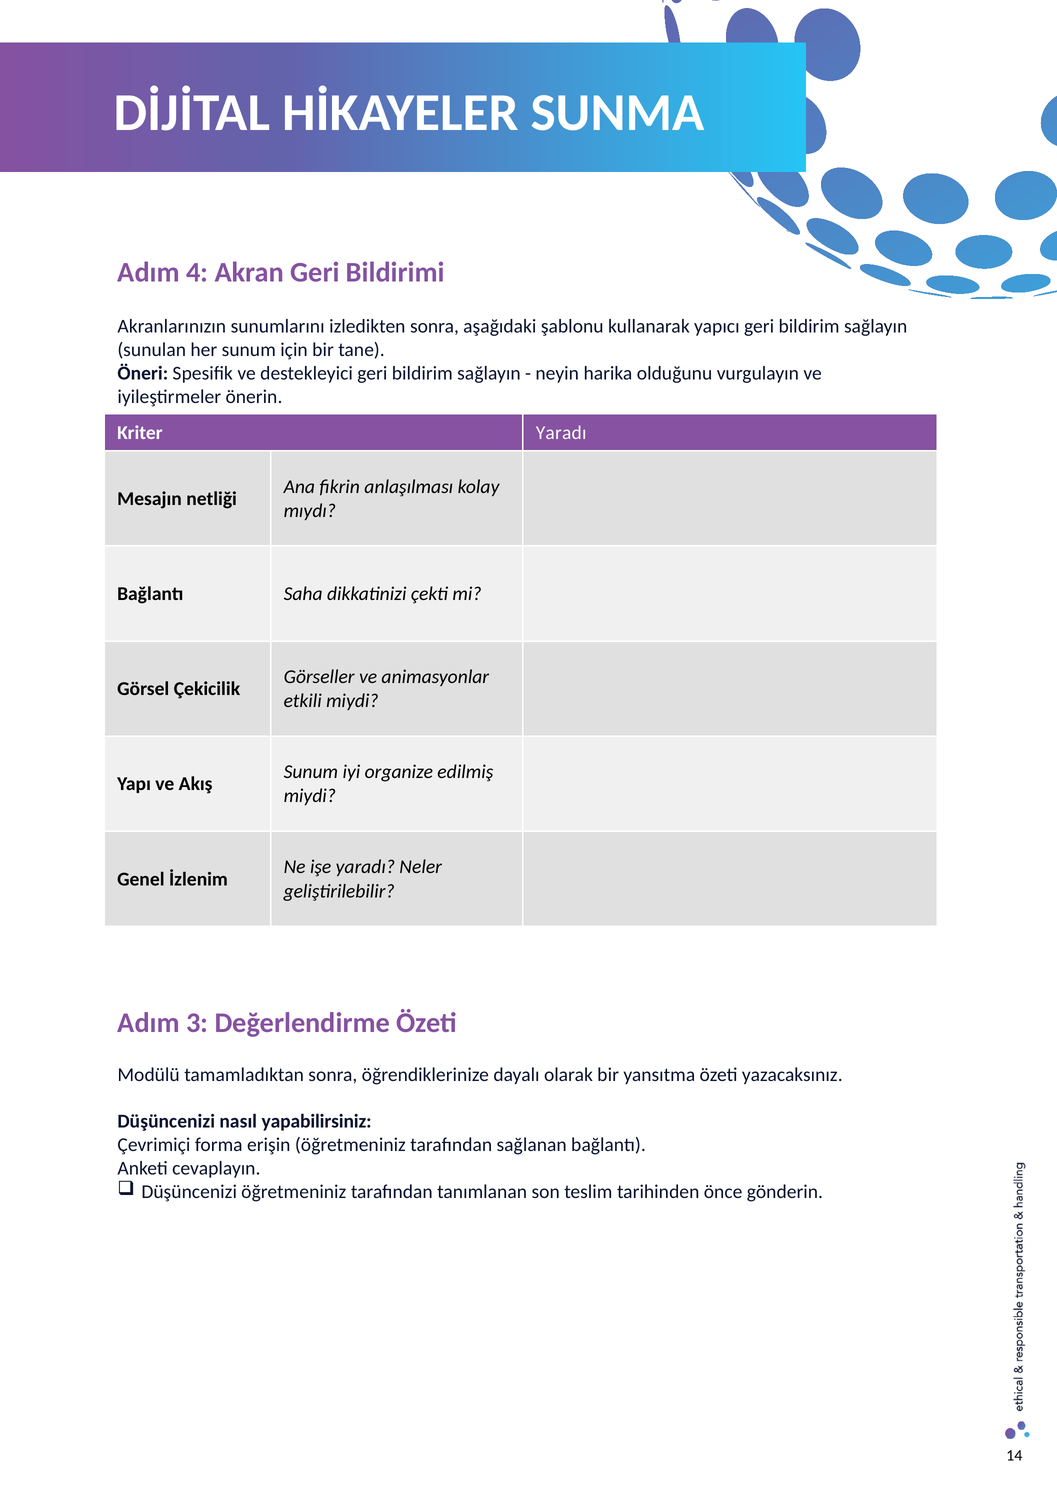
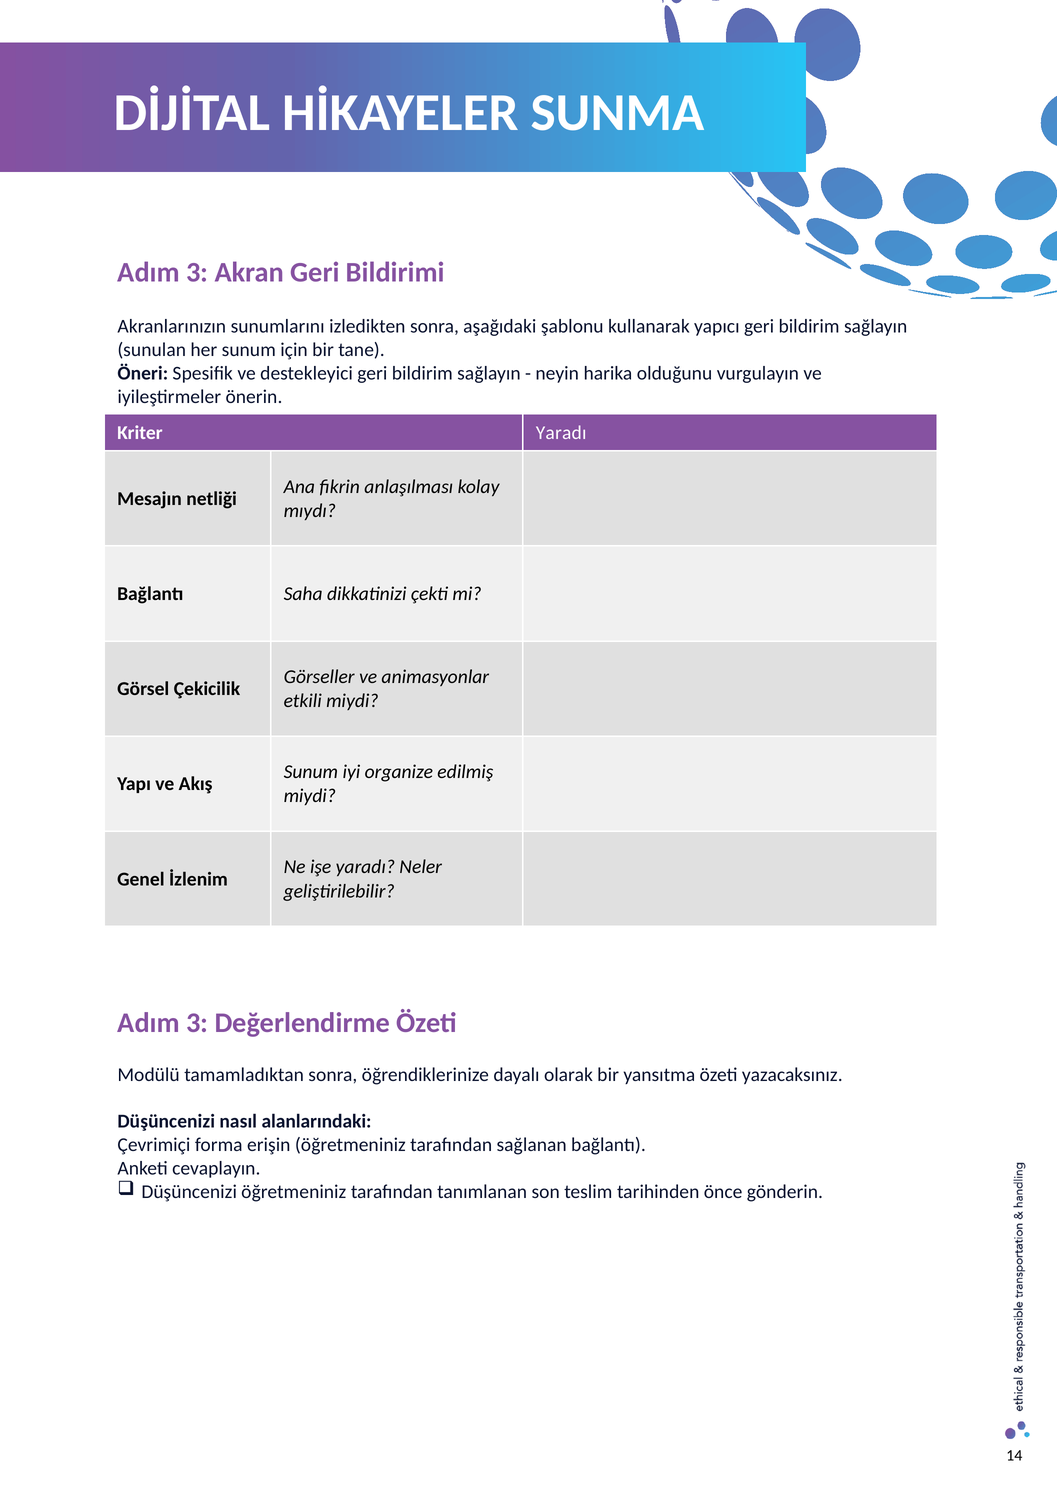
4: 4 -> 3 (197, 272)
yapabilirsiniz: yapabilirsiniz -> alanlarındaki (317, 1121)
